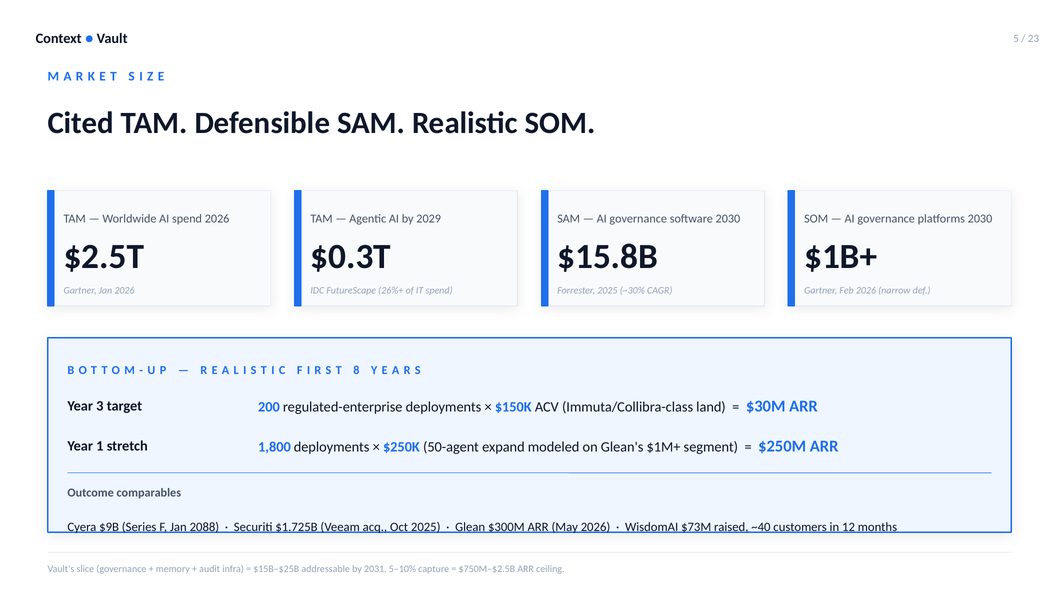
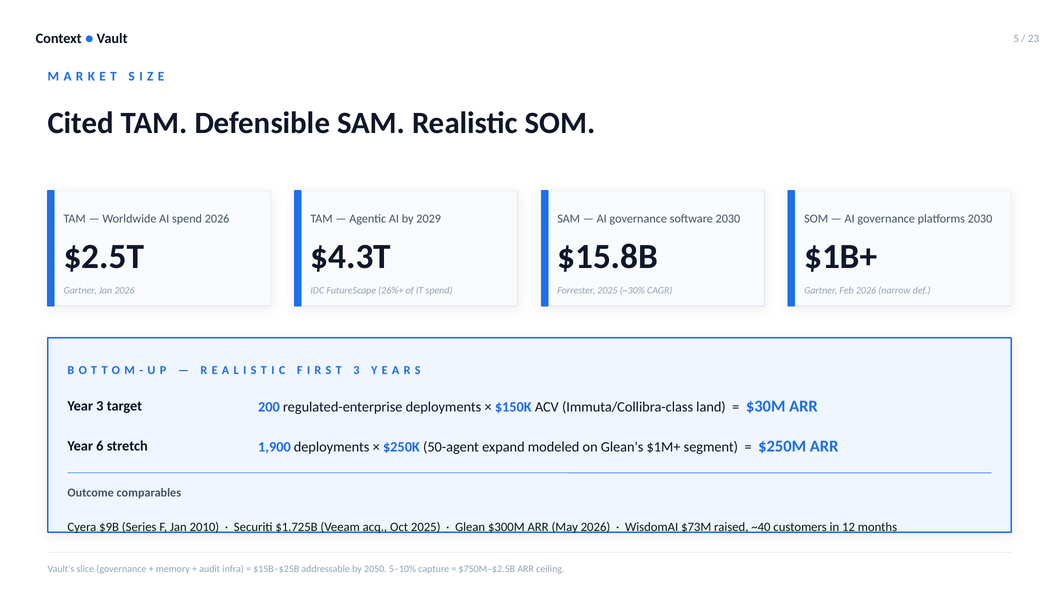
$0.3T: $0.3T -> $4.3T (351, 257)
8: 8 -> 3 (356, 370)
1: 1 -> 6 (100, 446)
1,800: 1,800 -> 1,900 (274, 447)
2088: 2088 -> 2010 (204, 527)
2031: 2031 -> 2050 (375, 569)
